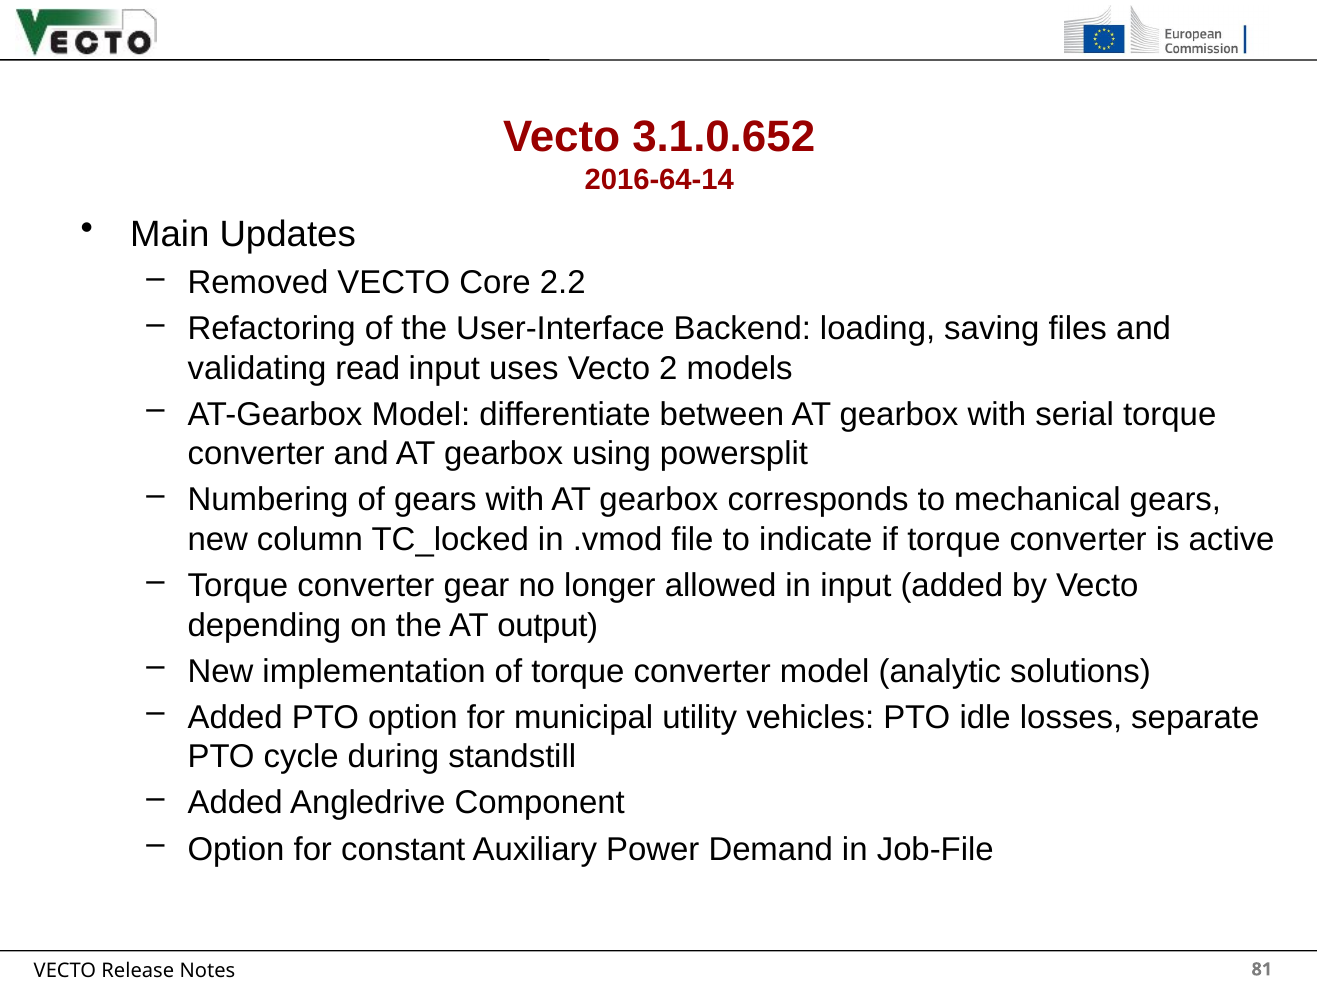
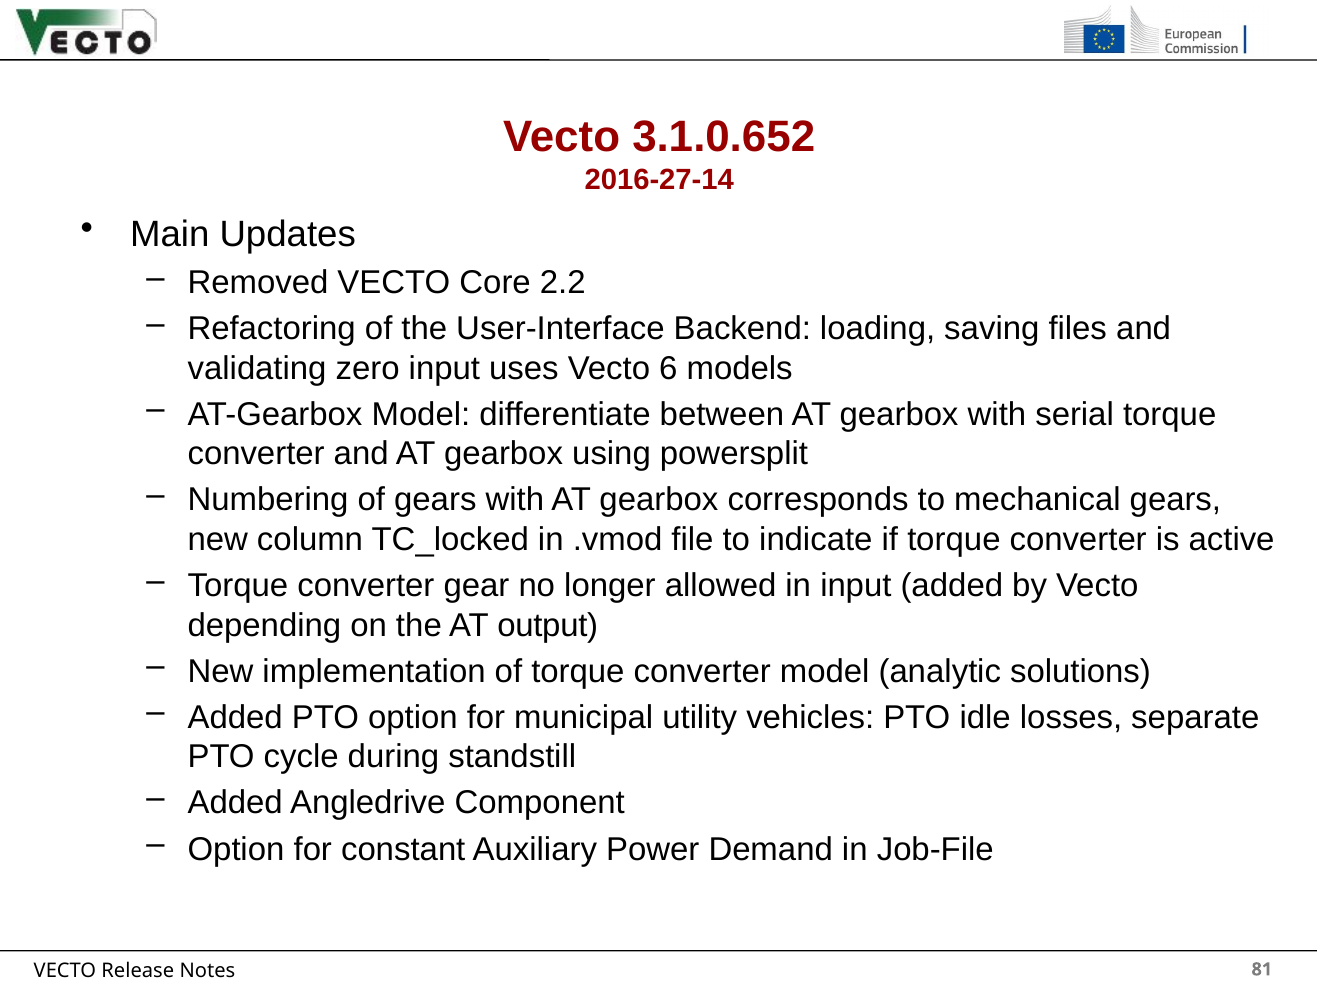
2016-64-14: 2016-64-14 -> 2016-27-14 (659, 180)
read: read -> zero (368, 368)
2: 2 -> 6 (668, 368)
